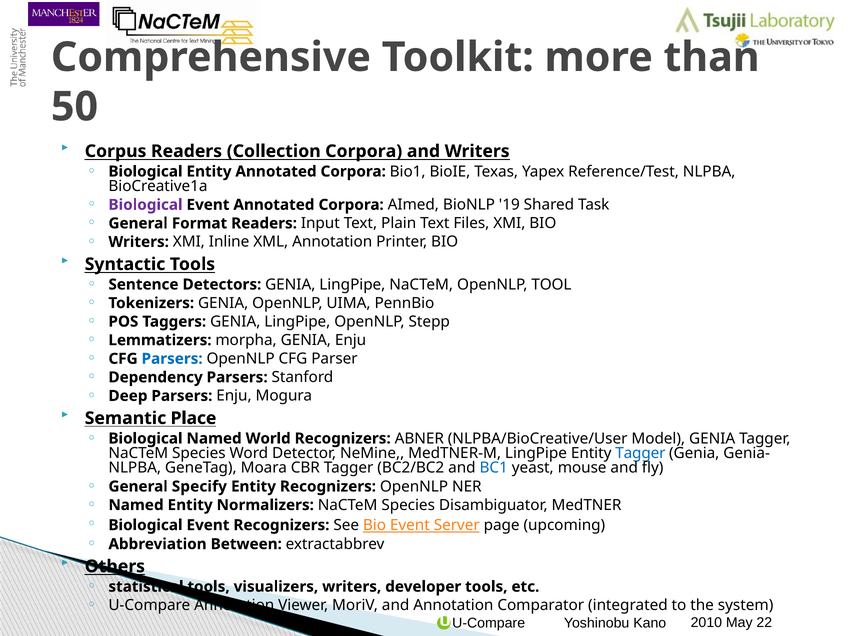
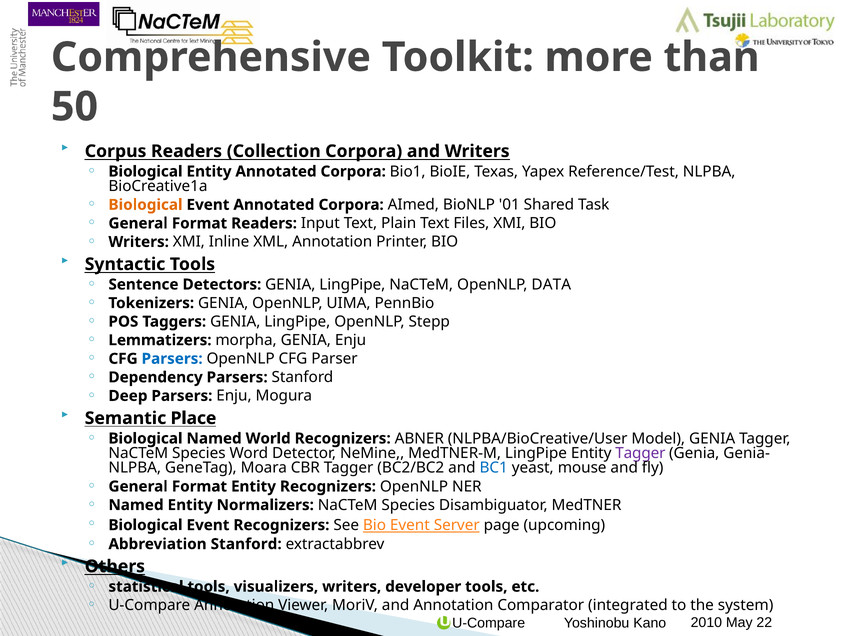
Biological colour: purple -> orange (146, 205)
19: 19 -> 01 (509, 205)
TOOL: TOOL -> DATA (551, 284)
Tagger colour: blue -> purple (640, 453)
Specify: Specify -> Format (199, 486)
Abbreviation Between: Between -> Stanford (246, 544)
